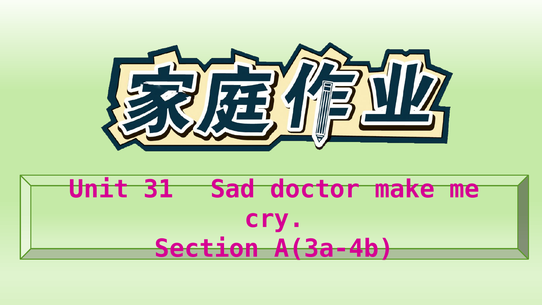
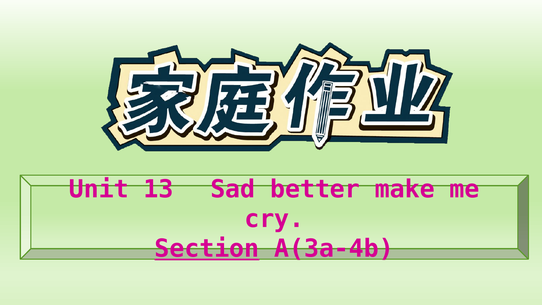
31: 31 -> 13 (159, 189)
doctor: doctor -> better (315, 189)
Section underline: none -> present (207, 249)
